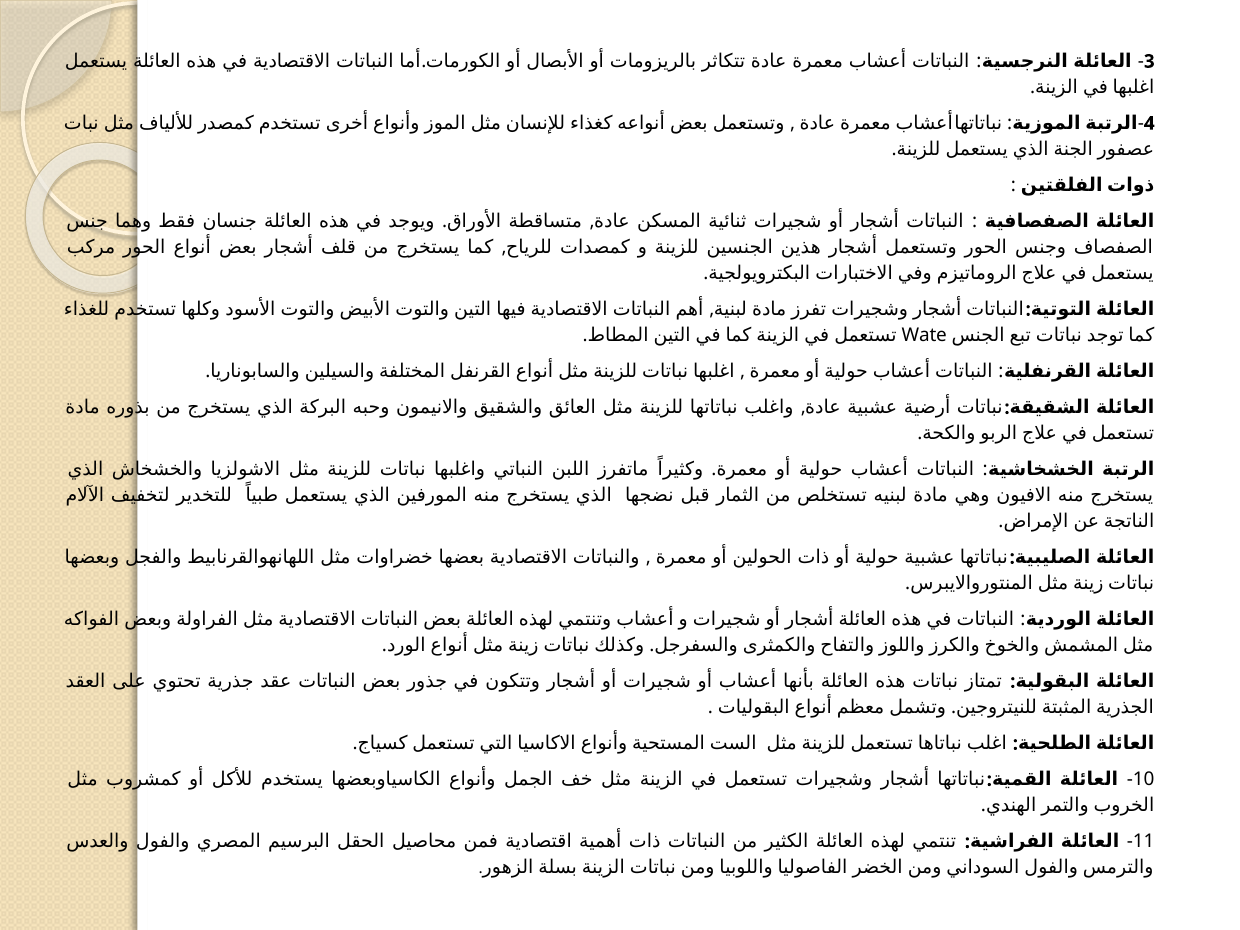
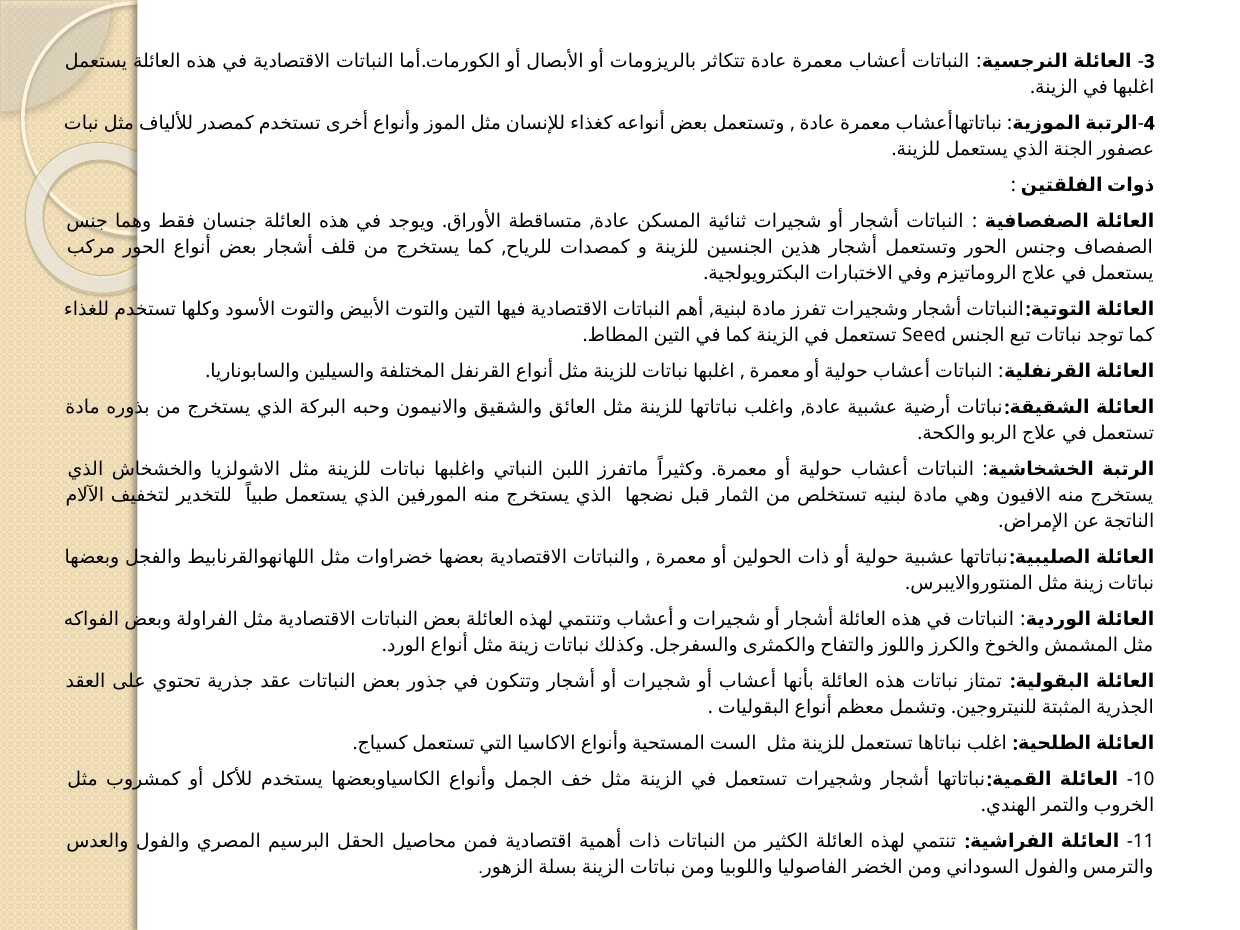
Wate: Wate -> Seed (924, 335)
